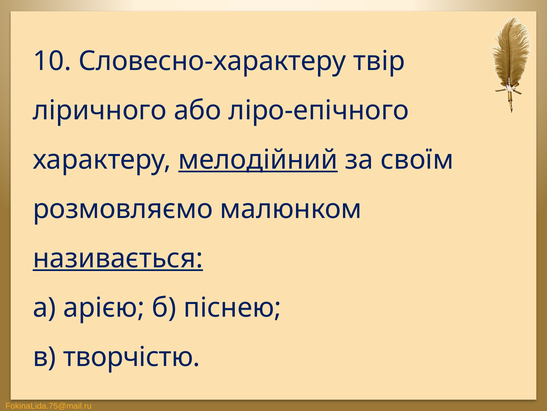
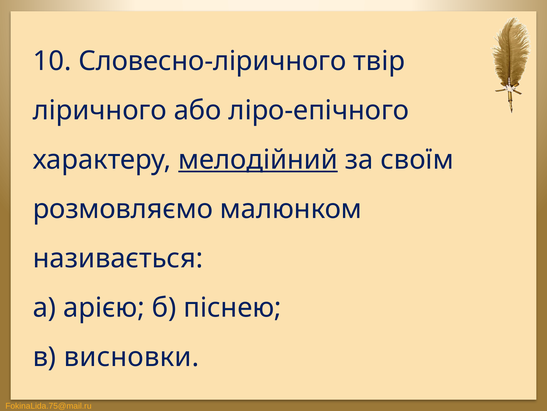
Словесно-характеру: Словесно-характеру -> Словесно-ліричного (212, 61)
називається underline: present -> none (118, 258)
творчістю: творчістю -> висновки (131, 356)
